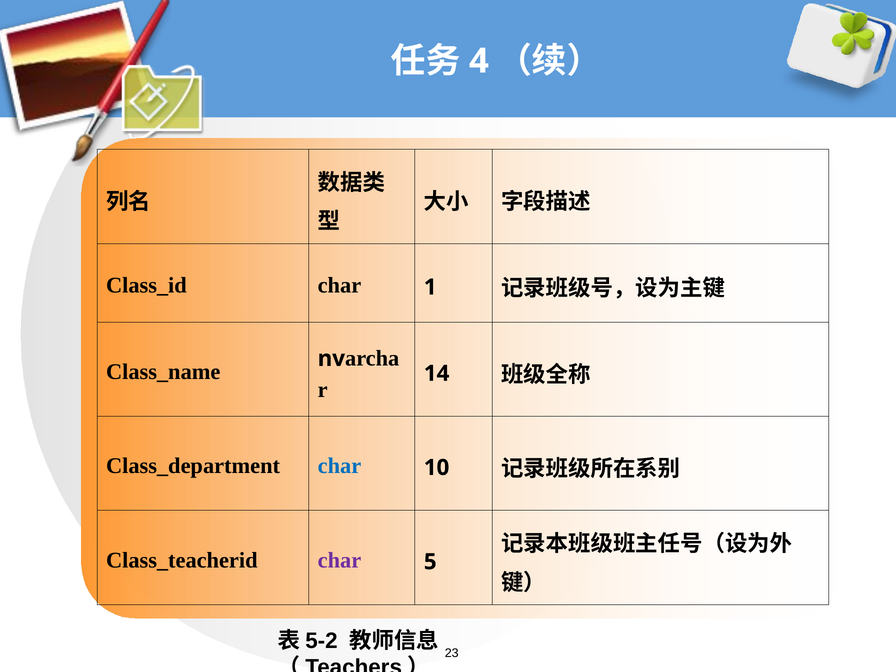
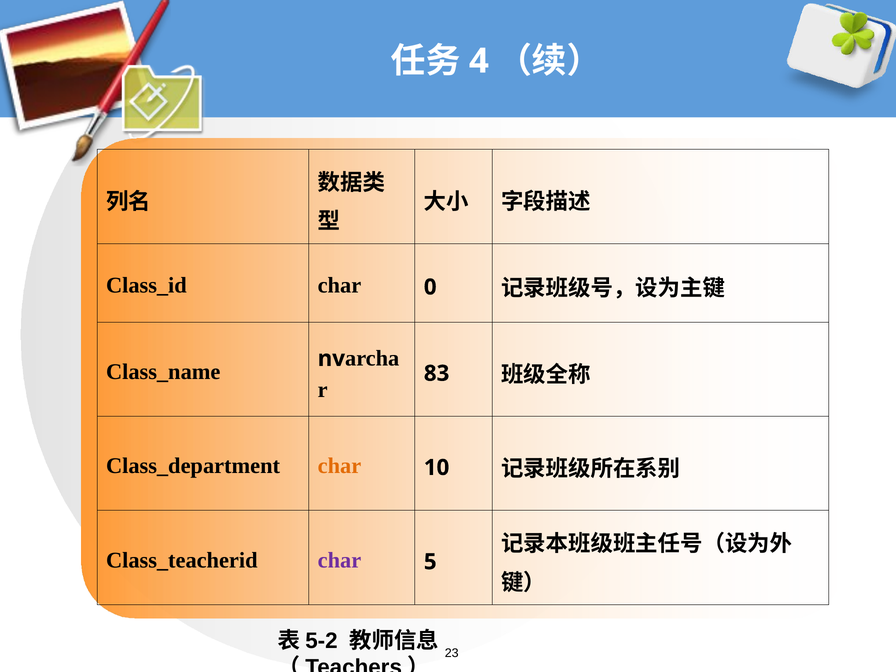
1: 1 -> 0 (430, 287)
14: 14 -> 83 (437, 373)
char colour: blue -> orange (339, 466)
